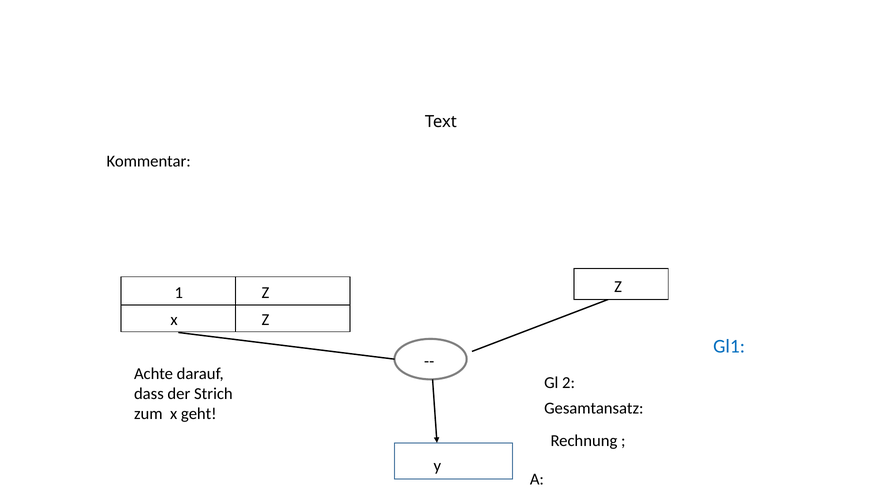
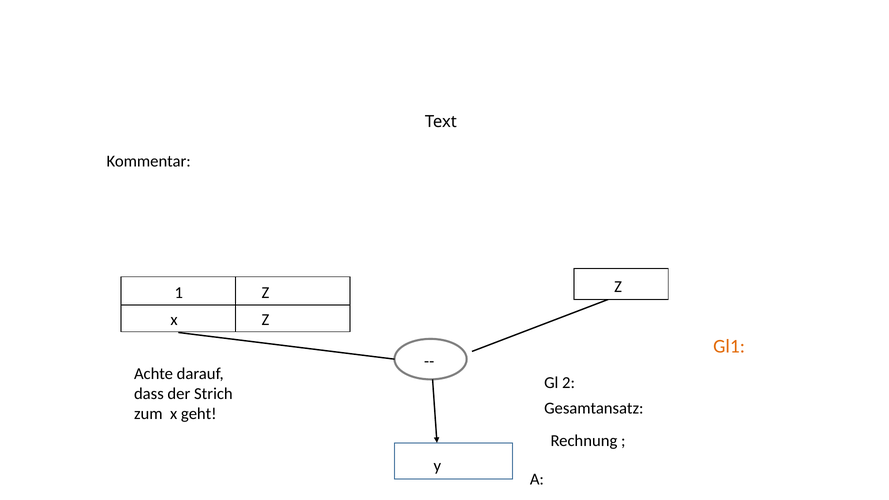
Gl1 colour: blue -> orange (729, 346)
